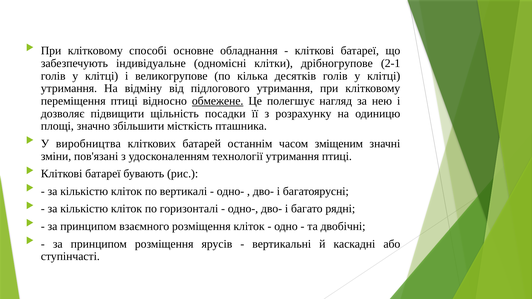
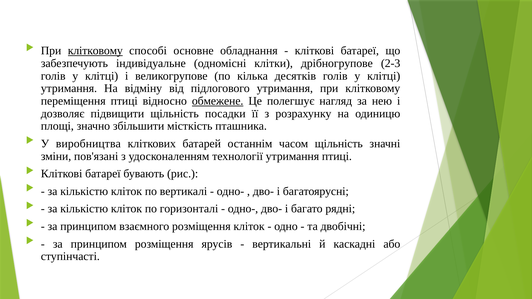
клітковому underline: none -> present (95, 51)
2-1: 2-1 -> 2-3 (391, 63)
часом зміщеним: зміщеним -> щільність (339, 144)
